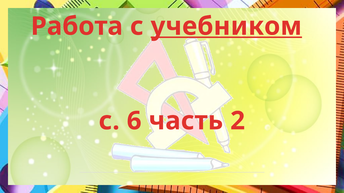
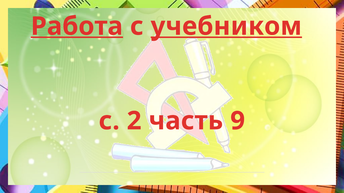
Работа underline: none -> present (77, 26)
6: 6 -> 2 (134, 121)
2: 2 -> 9 (238, 121)
